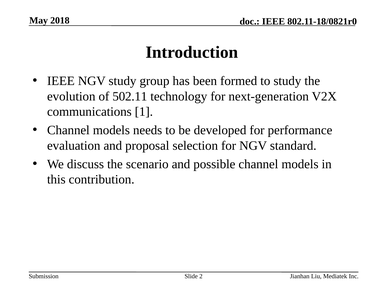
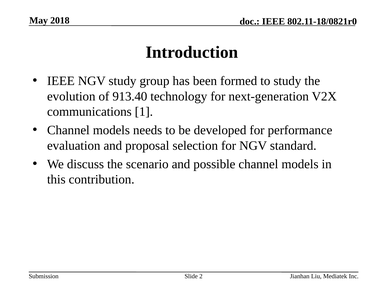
502.11: 502.11 -> 913.40 (130, 96)
